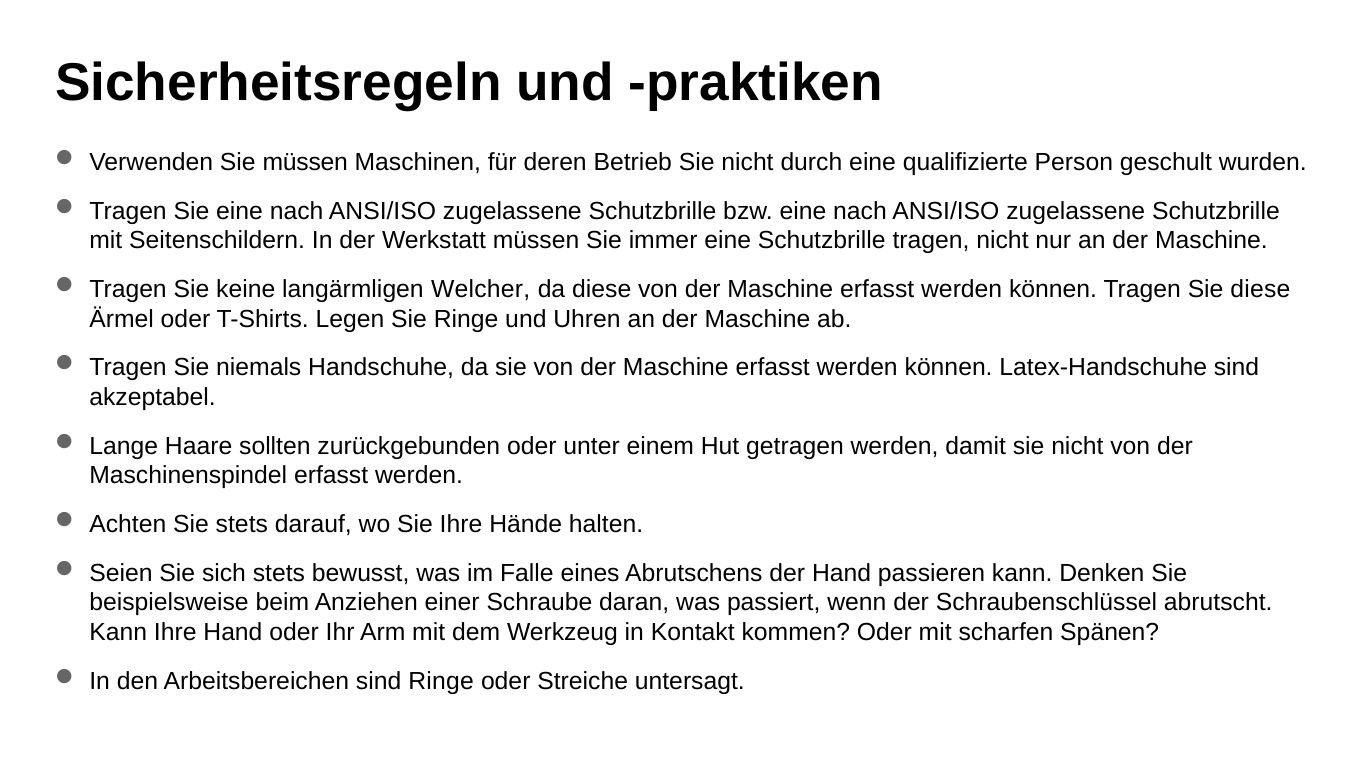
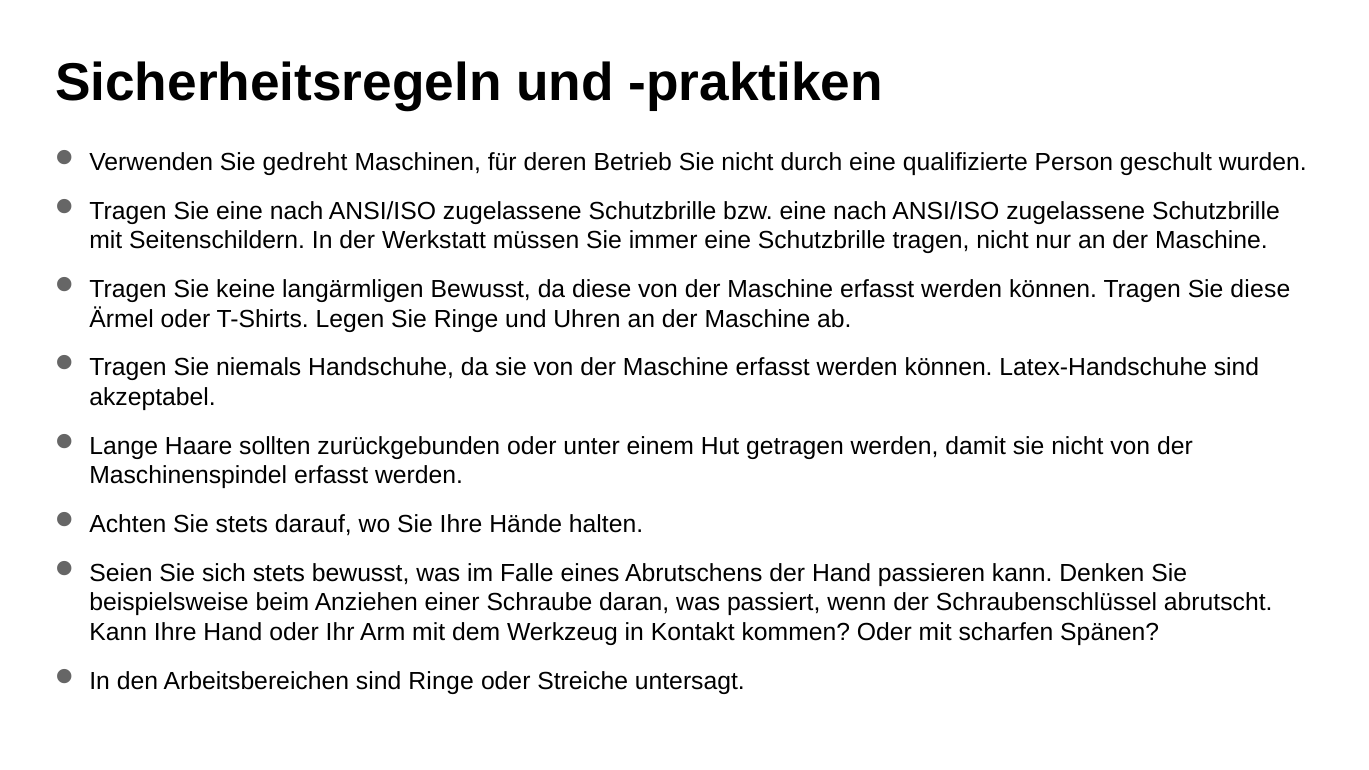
Sie müssen: müssen -> gedreht (305, 163)
langärmligen Welcher: Welcher -> Bewusst (481, 289)
